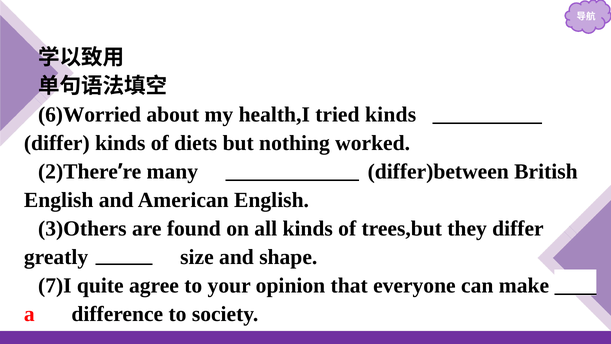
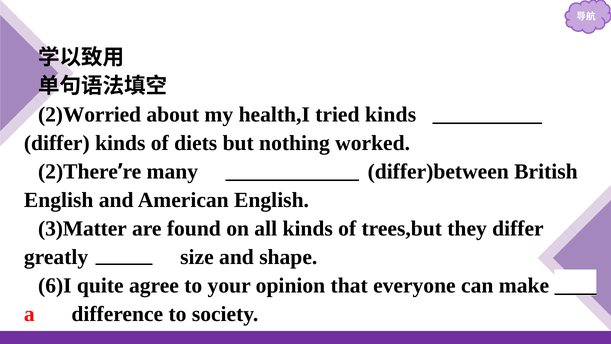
6)Worried: 6)Worried -> 2)Worried (90, 114)
3)Others: 3)Others -> 3)Matter (82, 228)
7)I: 7)I -> 6)I (55, 285)
